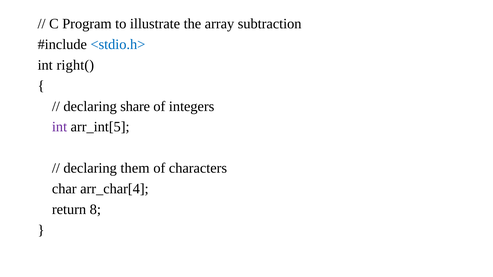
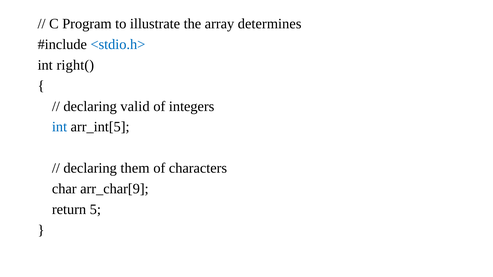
subtraction: subtraction -> determines (270, 24)
share: share -> valid (135, 106)
int colour: purple -> blue (60, 127)
arr_char[4: arr_char[4 -> arr_char[9 (114, 189)
8: 8 -> 5 (95, 210)
